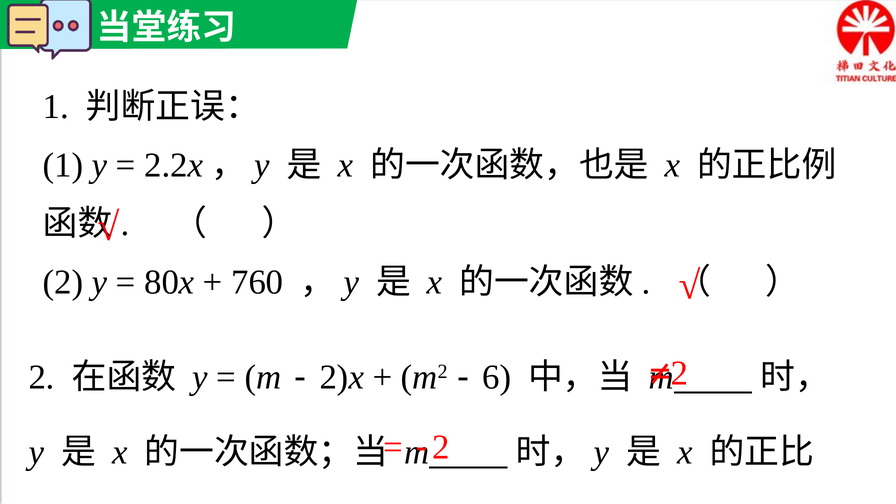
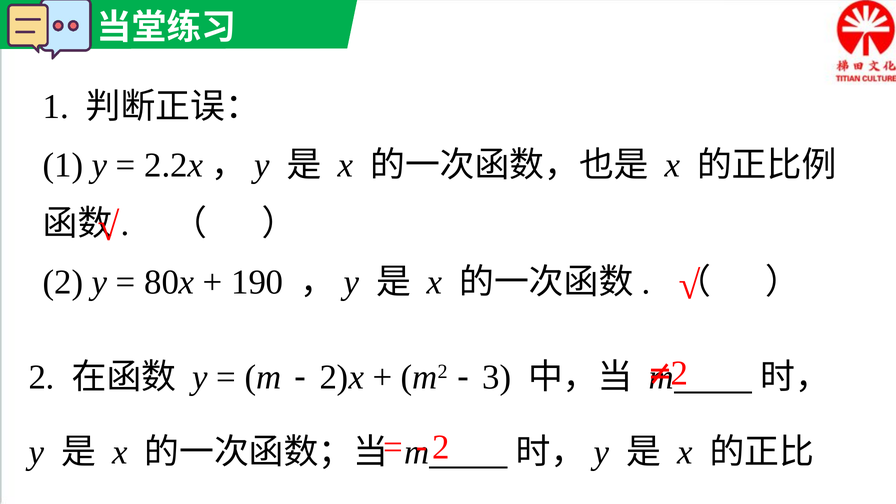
760: 760 -> 190 (257, 282)
6: 6 -> 3 (497, 377)
